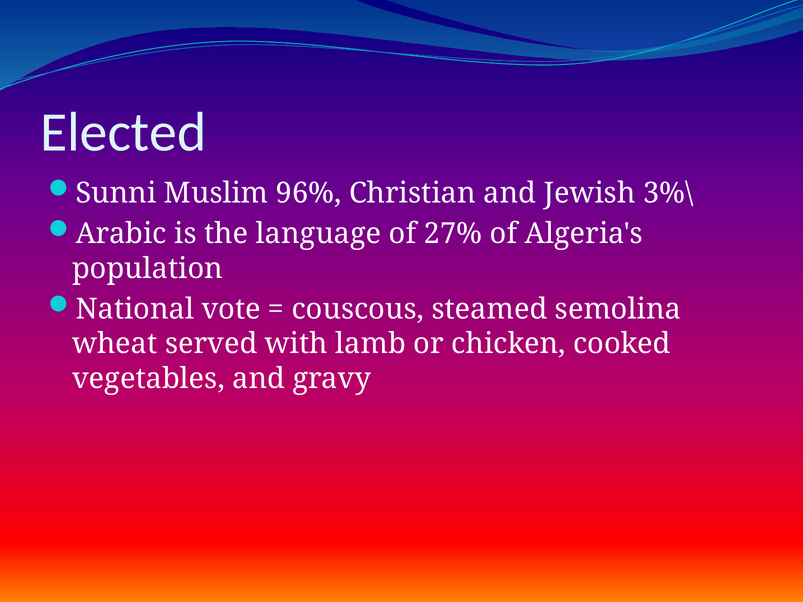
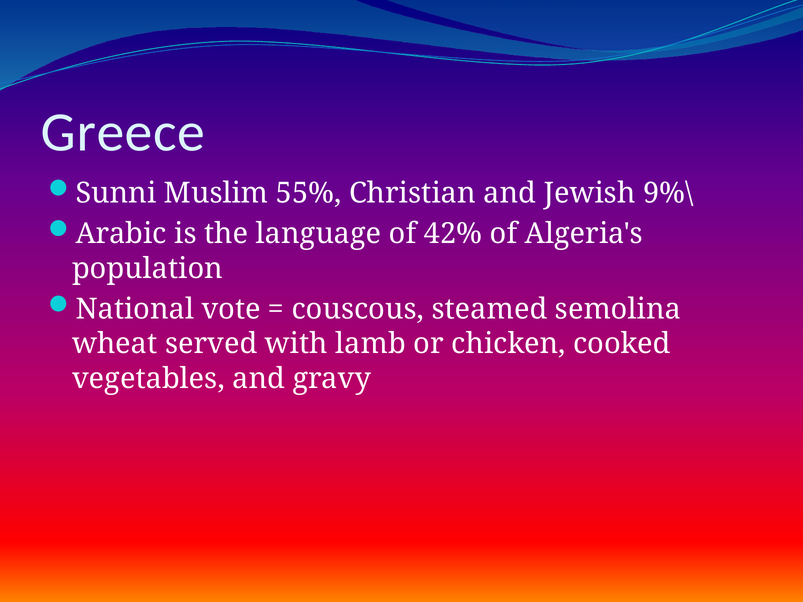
Elected: Elected -> Greece (123, 133)
96%: 96% -> 55% (309, 193)
3%\: 3%\ -> 9%\ (668, 193)
27%: 27% -> 42% (453, 234)
